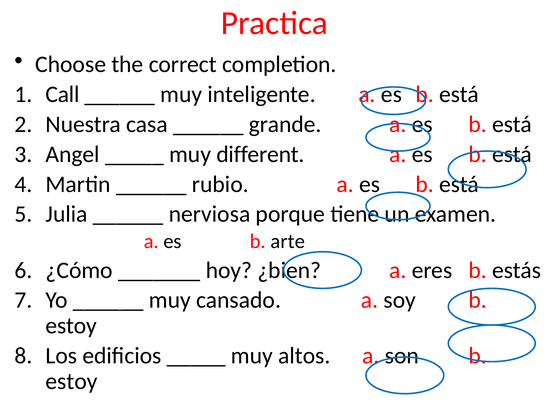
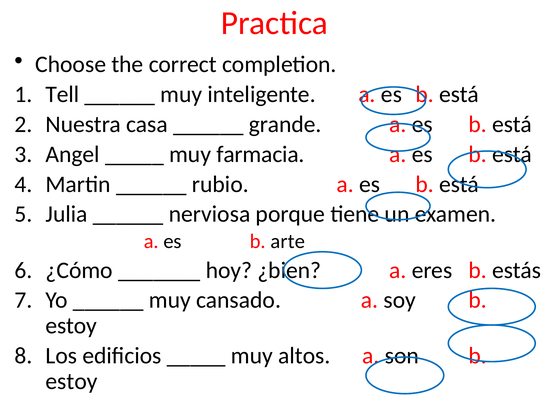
Call: Call -> Tell (62, 94)
different: different -> farmacia (260, 154)
